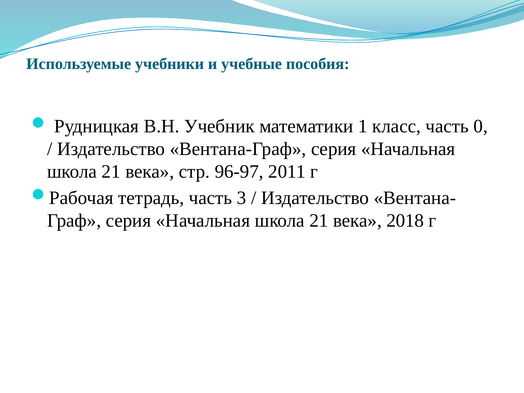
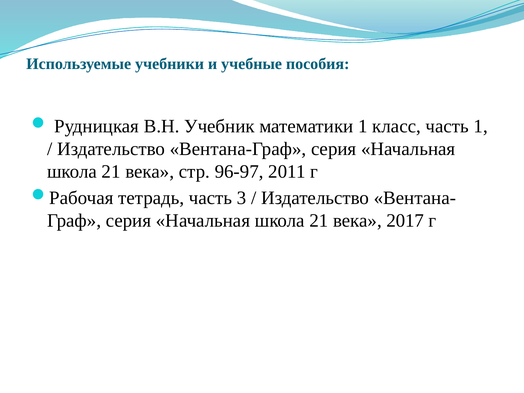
часть 0: 0 -> 1 (481, 126)
2018: 2018 -> 2017 (405, 221)
